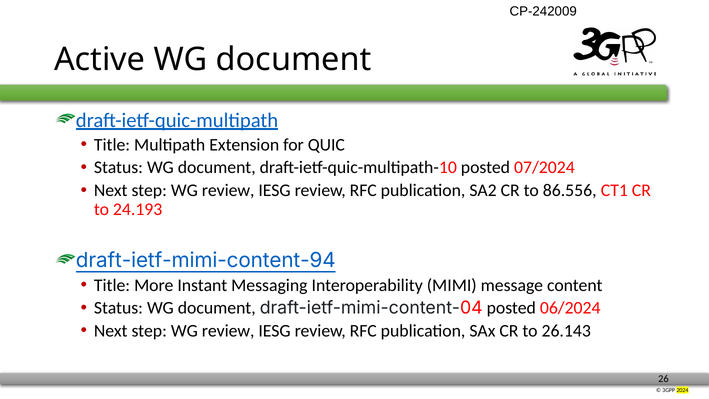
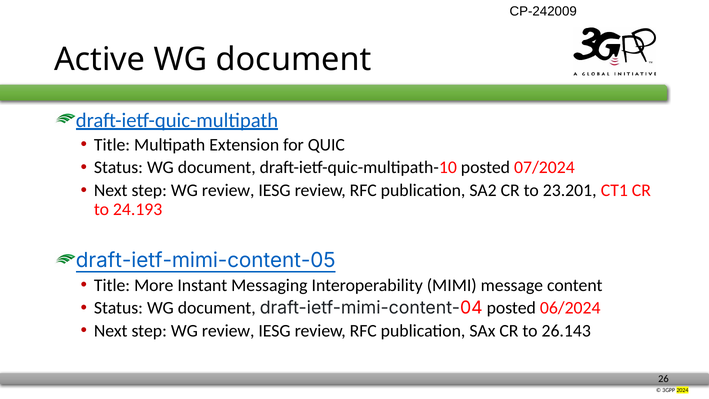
86.556: 86.556 -> 23.201 (570, 190)
draft-ietf-mimi-content-94: draft-ietf-mimi-content-94 -> draft-ietf-mimi-content-05 (206, 261)
